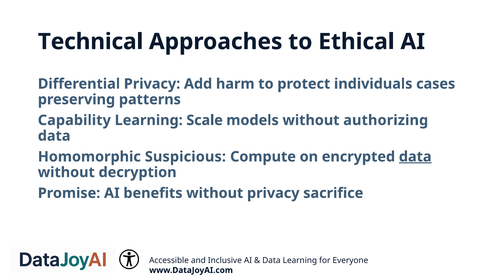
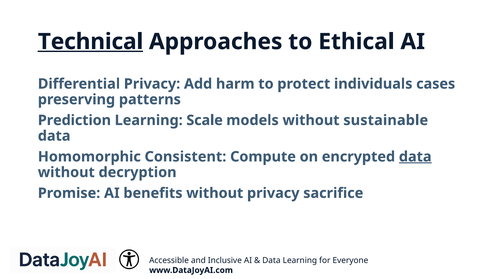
Technical underline: none -> present (91, 42)
Capability: Capability -> Prediction (74, 120)
authorizing: authorizing -> sustainable (386, 120)
Suspicious: Suspicious -> Consistent (185, 157)
